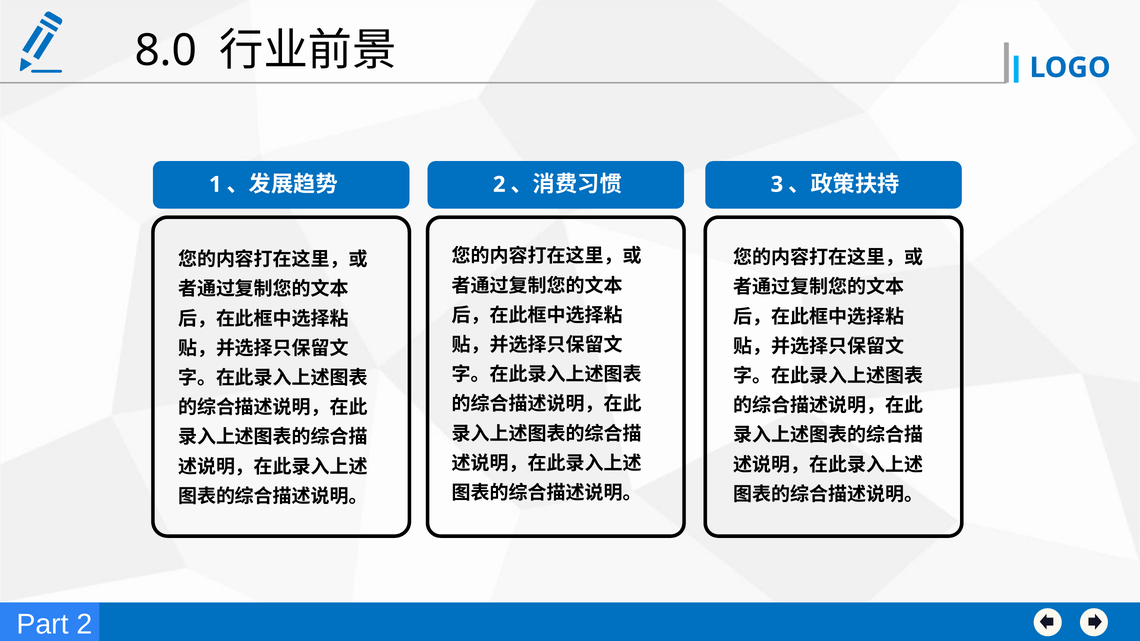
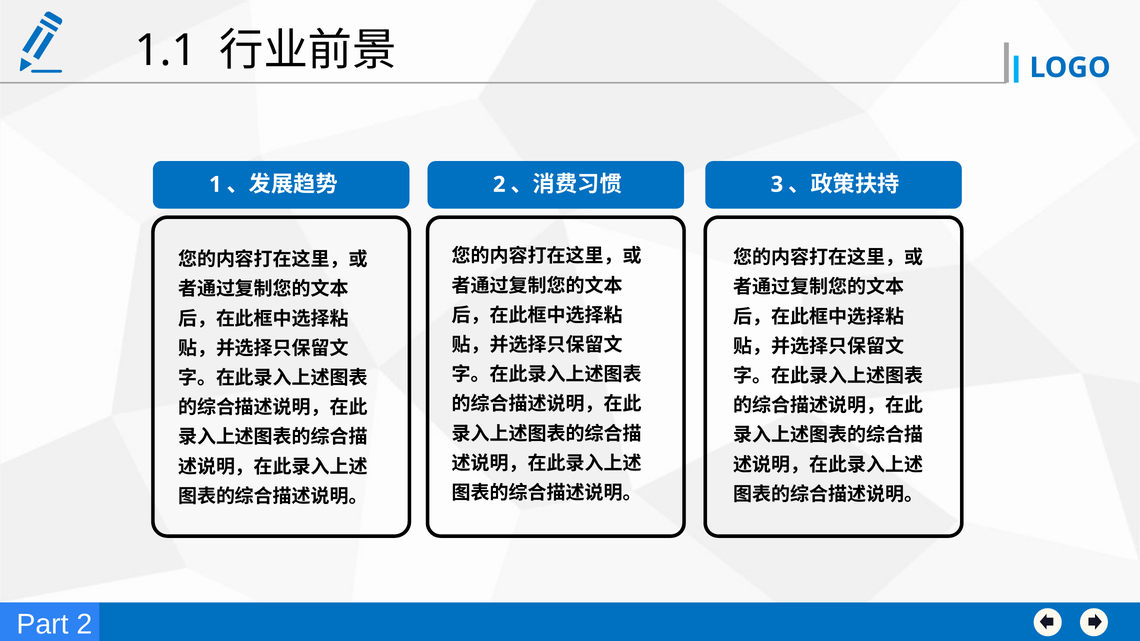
8.0: 8.0 -> 1.1 (166, 51)
